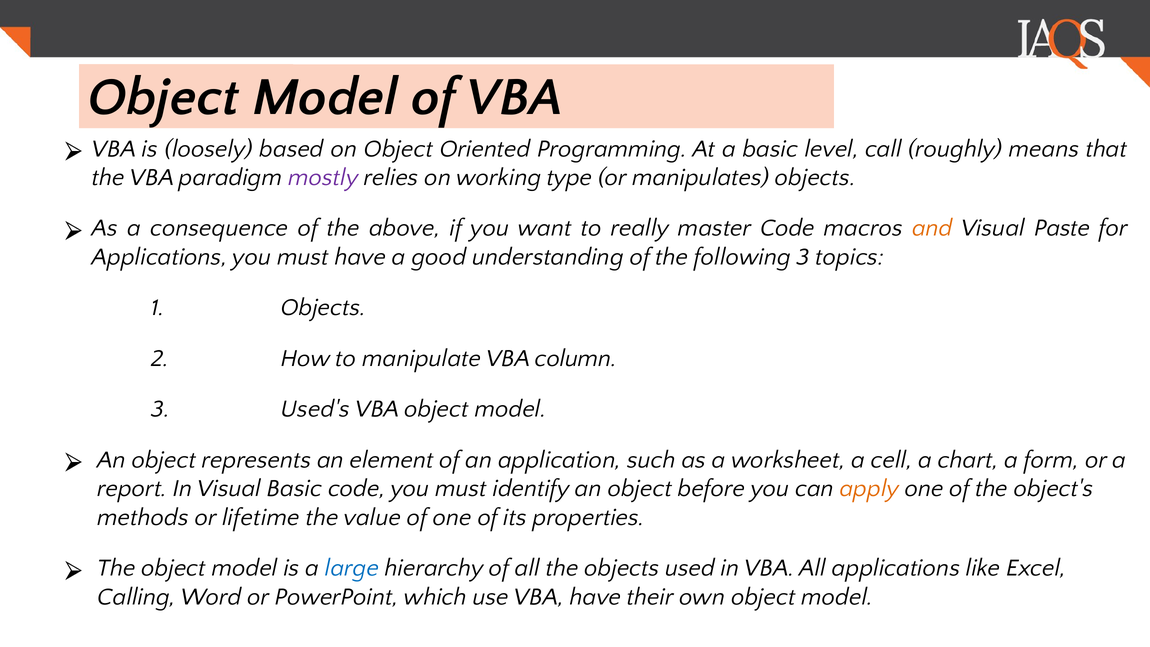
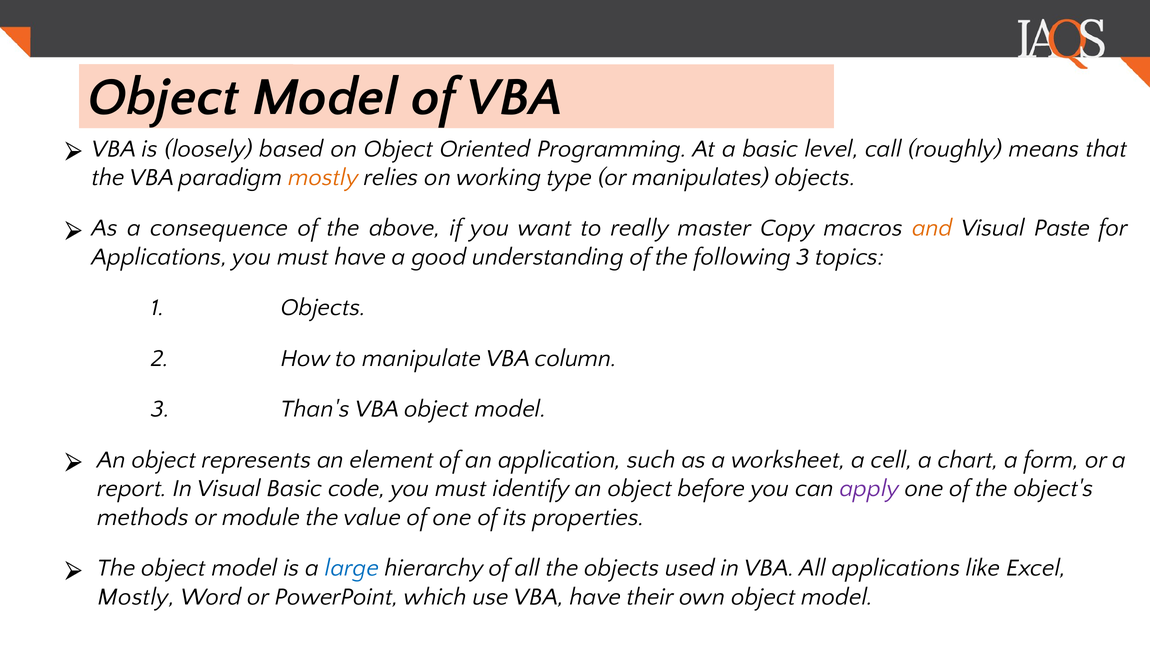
mostly colour: purple -> orange (323, 177)
master Code: Code -> Copy (787, 228)
Used's: Used's -> Than's (315, 409)
apply colour: orange -> purple (869, 488)
lifetime: lifetime -> module (261, 517)
Calling: Calling -> Mostly (136, 597)
